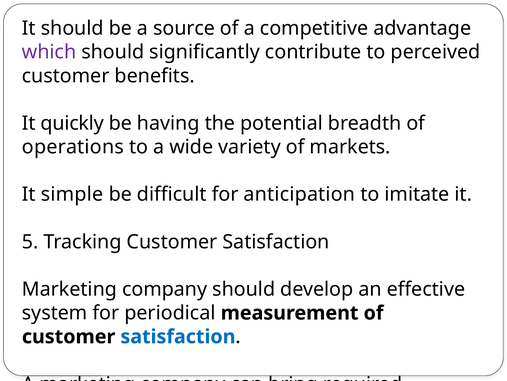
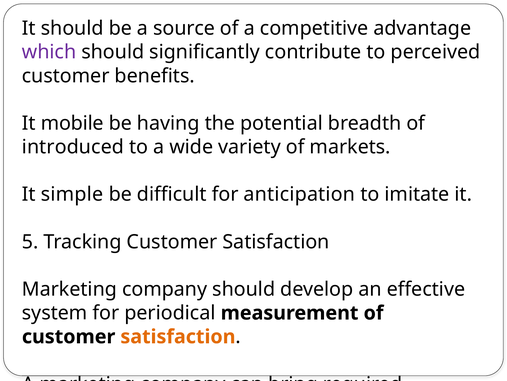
quickly: quickly -> mobile (72, 123)
operations: operations -> introduced (73, 147)
satisfaction colour: blue -> orange (178, 336)
